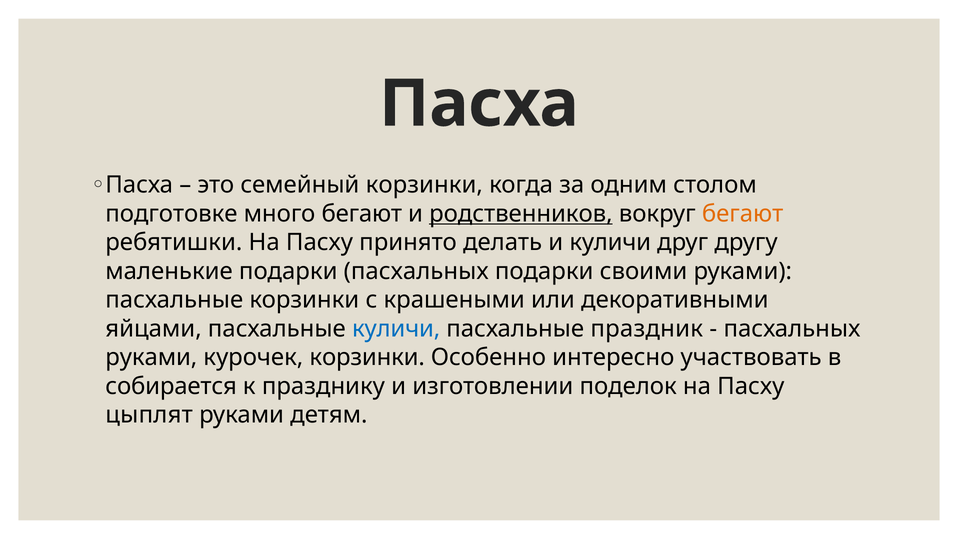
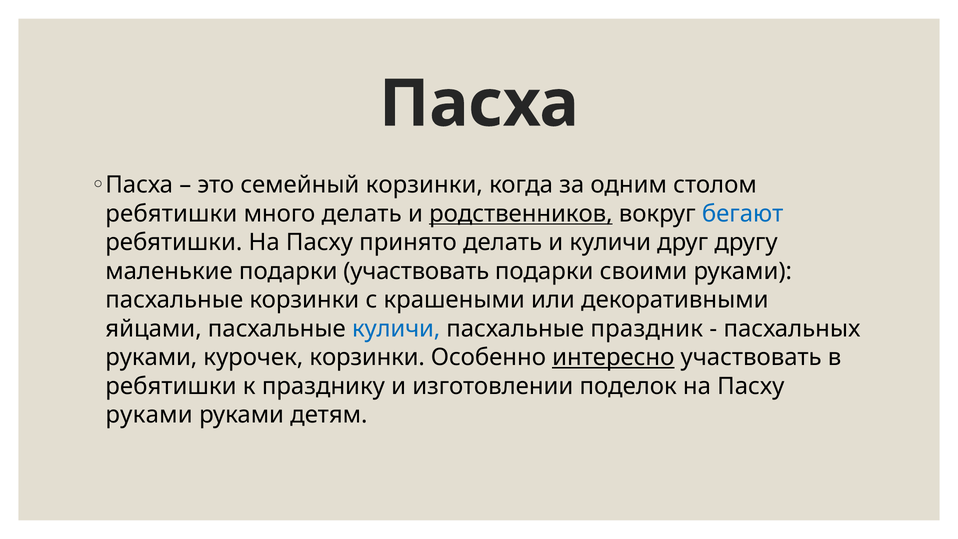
подготовке: подготовке -> ребятишки (171, 214)
много бегают: бегают -> делать (362, 214)
бегают colour: orange -> blue (743, 214)
подарки пасхальных: пасхальных -> участвовать (416, 271)
интересно underline: none -> present (613, 357)
собирается: собирается -> ребятишки (171, 386)
цыплят: цыплят -> руками (149, 415)
